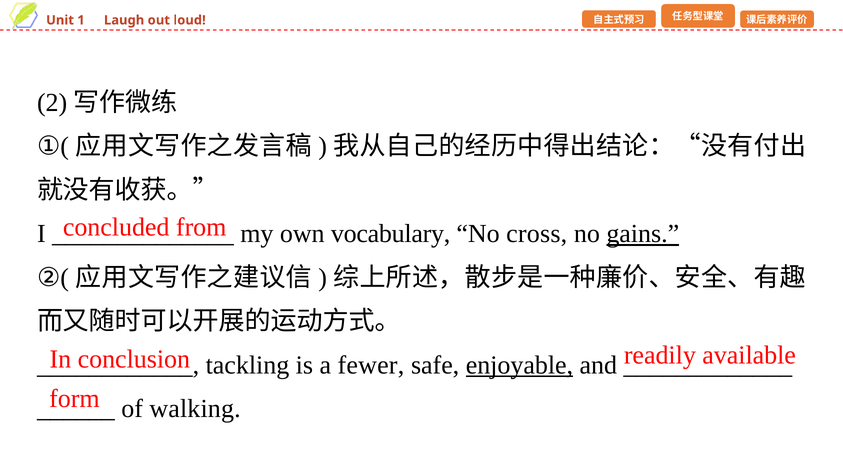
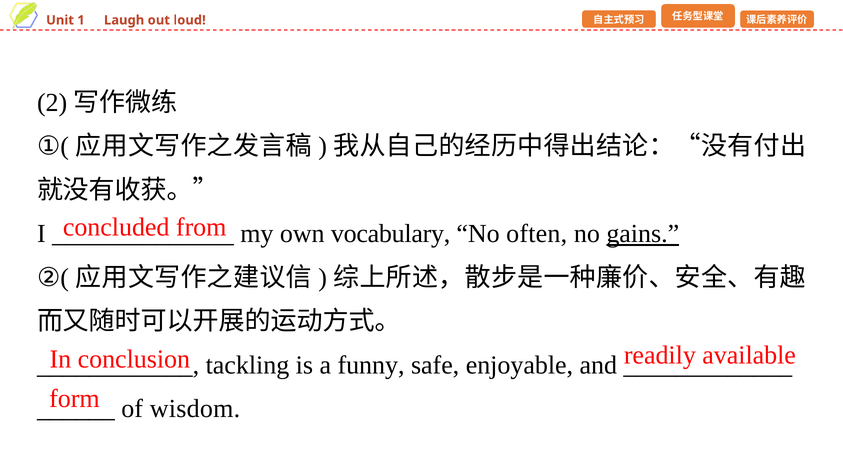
cross: cross -> often (537, 234)
fewer: fewer -> funny (371, 365)
enjoyable underline: present -> none (519, 365)
walking: walking -> wisdom (195, 409)
